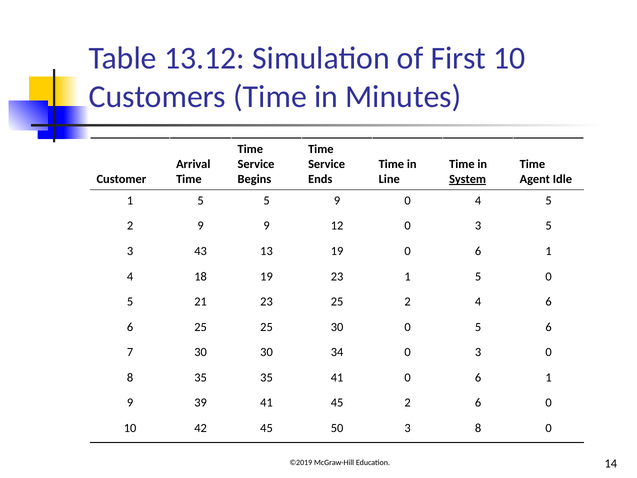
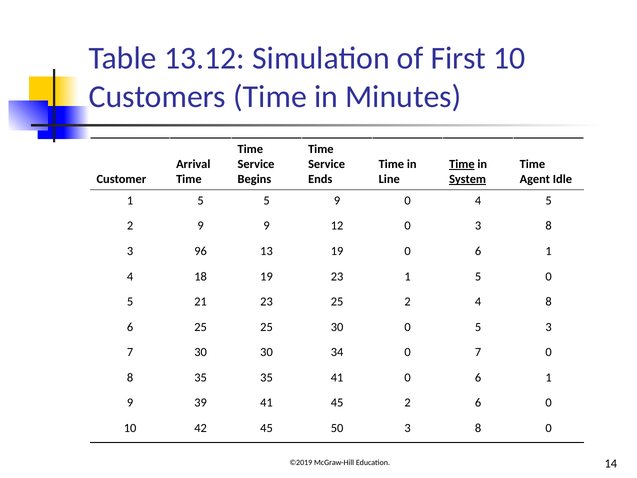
Time underline: none -> present (462, 164)
0 3 5: 5 -> 8 (549, 226)
43: 43 -> 96 (201, 251)
4 6: 6 -> 8 (549, 302)
5 6: 6 -> 3 (549, 327)
34 0 3: 3 -> 7 (478, 352)
